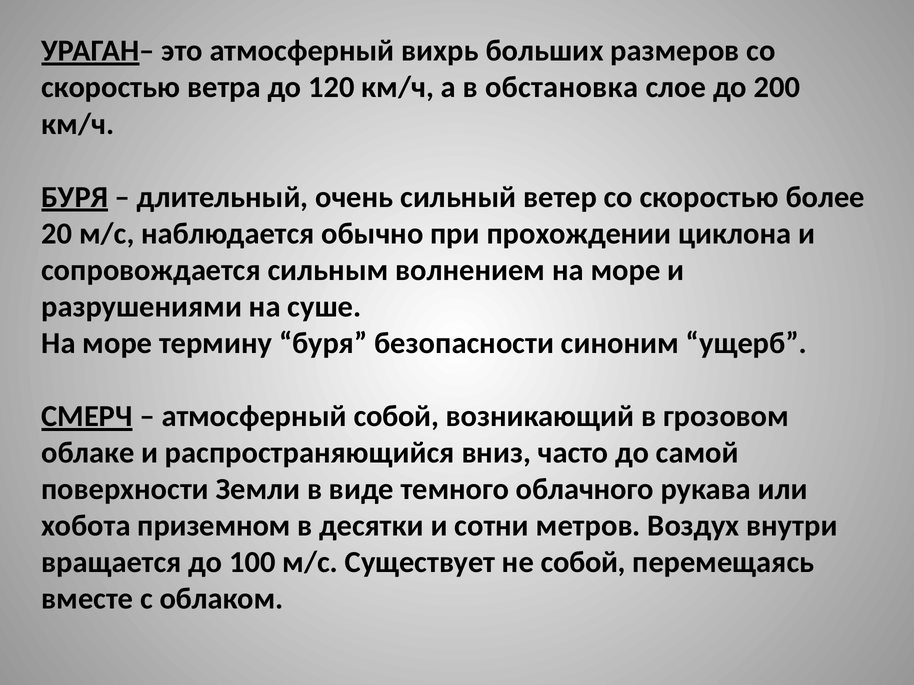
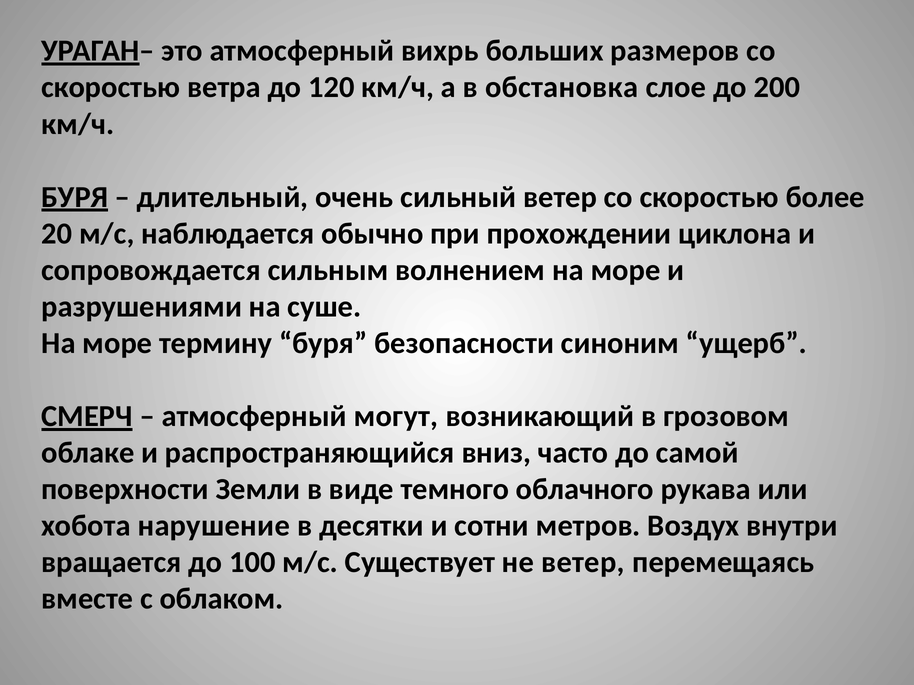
атмосферный собой: собой -> могут (396, 417)
приземном: приземном -> нарушение (214, 526)
не собой: собой -> ветер (583, 563)
